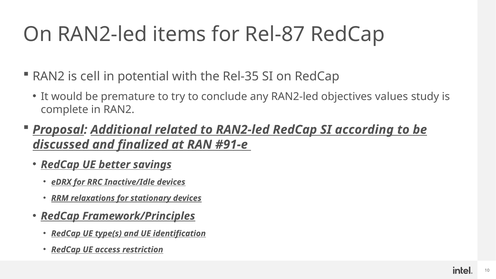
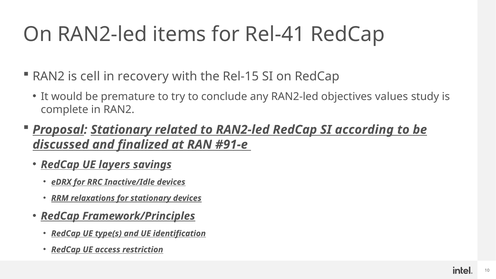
Rel-87: Rel-87 -> Rel-41 (275, 34)
potential: potential -> recovery (143, 76)
Rel-35: Rel-35 -> Rel-15 (241, 76)
Proposal Additional: Additional -> Stationary (121, 130)
better: better -> layers (114, 165)
